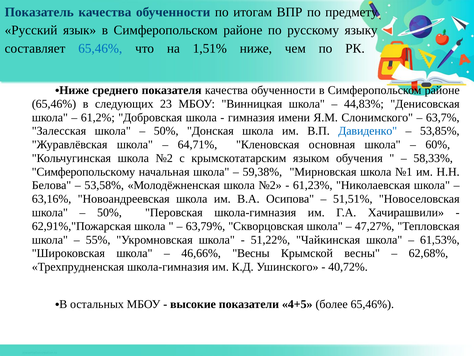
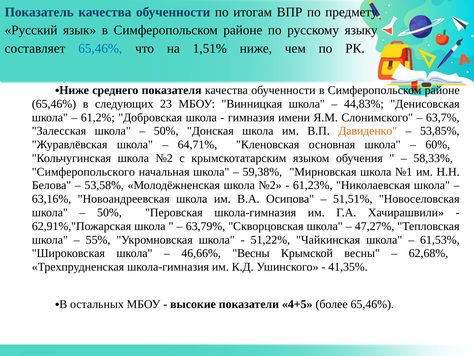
Давиденко colour: blue -> orange (368, 131)
Симферопольскому: Симферопольскому -> Симферопольского (83, 172)
40,72%: 40,72% -> 41,35% (348, 267)
